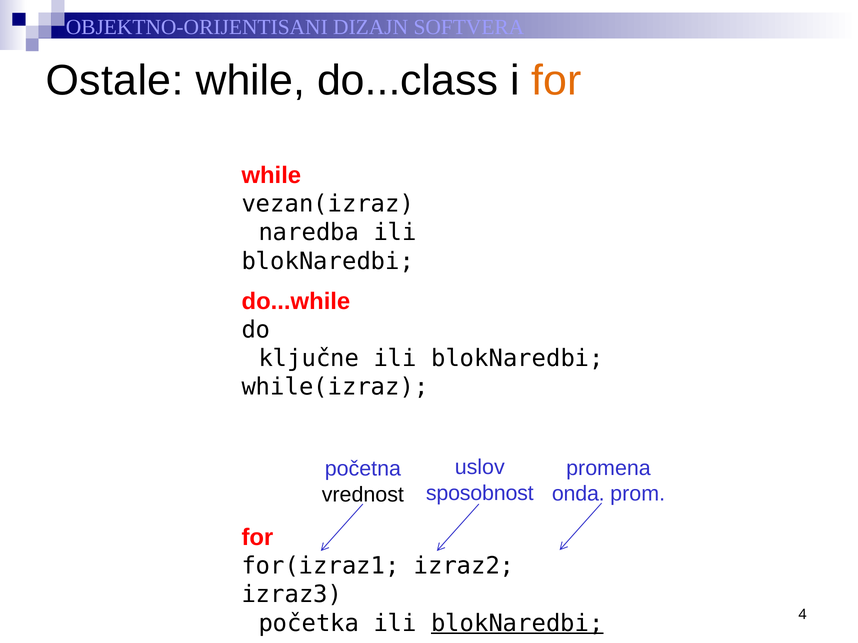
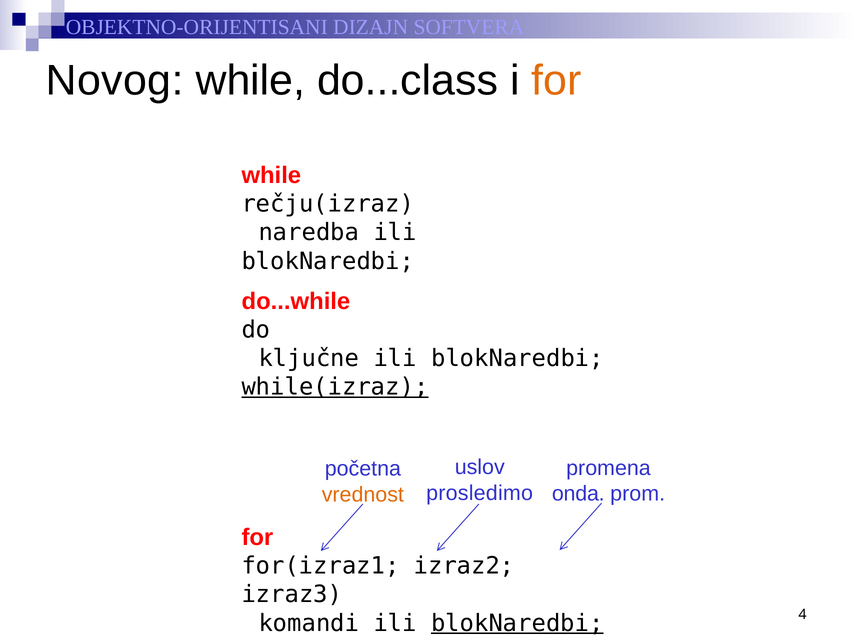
Ostale: Ostale -> Novog (115, 81)
vezan(izraz: vezan(izraz -> rečju(izraz (328, 204)
while(izraz underline: none -> present (335, 387)
sposobnost: sposobnost -> prosledimo (480, 493)
vrednost colour: black -> orange (363, 495)
početka: početka -> komandi (309, 624)
